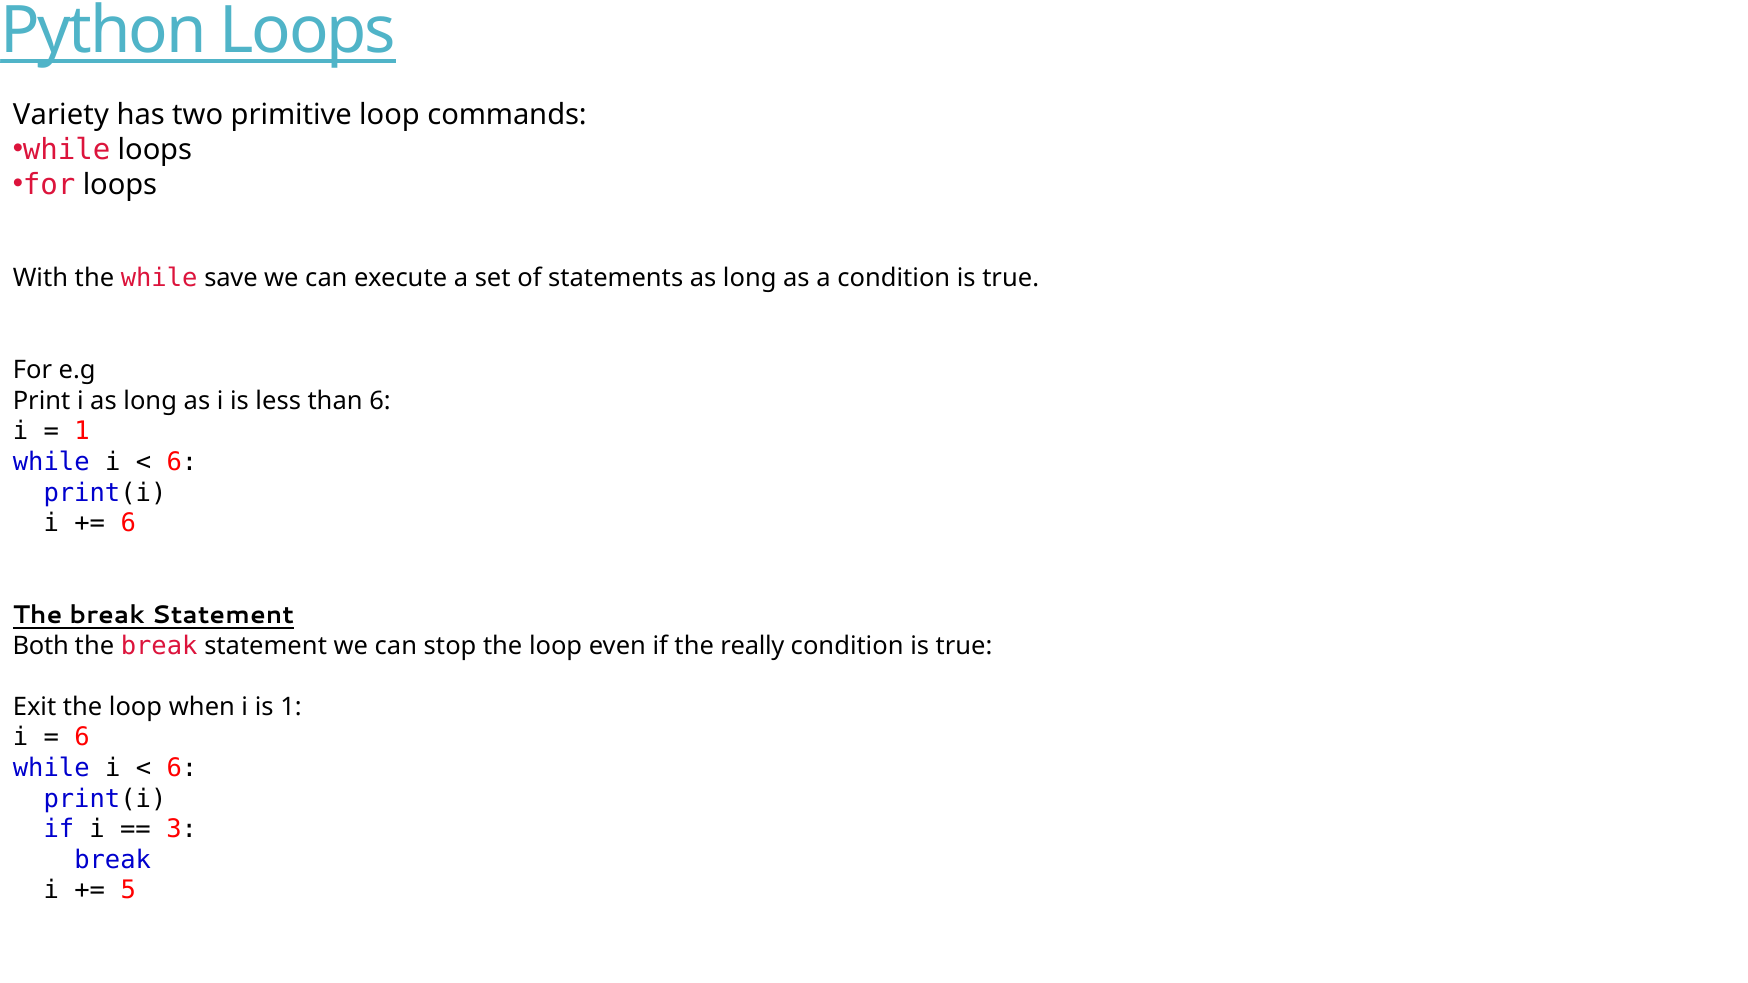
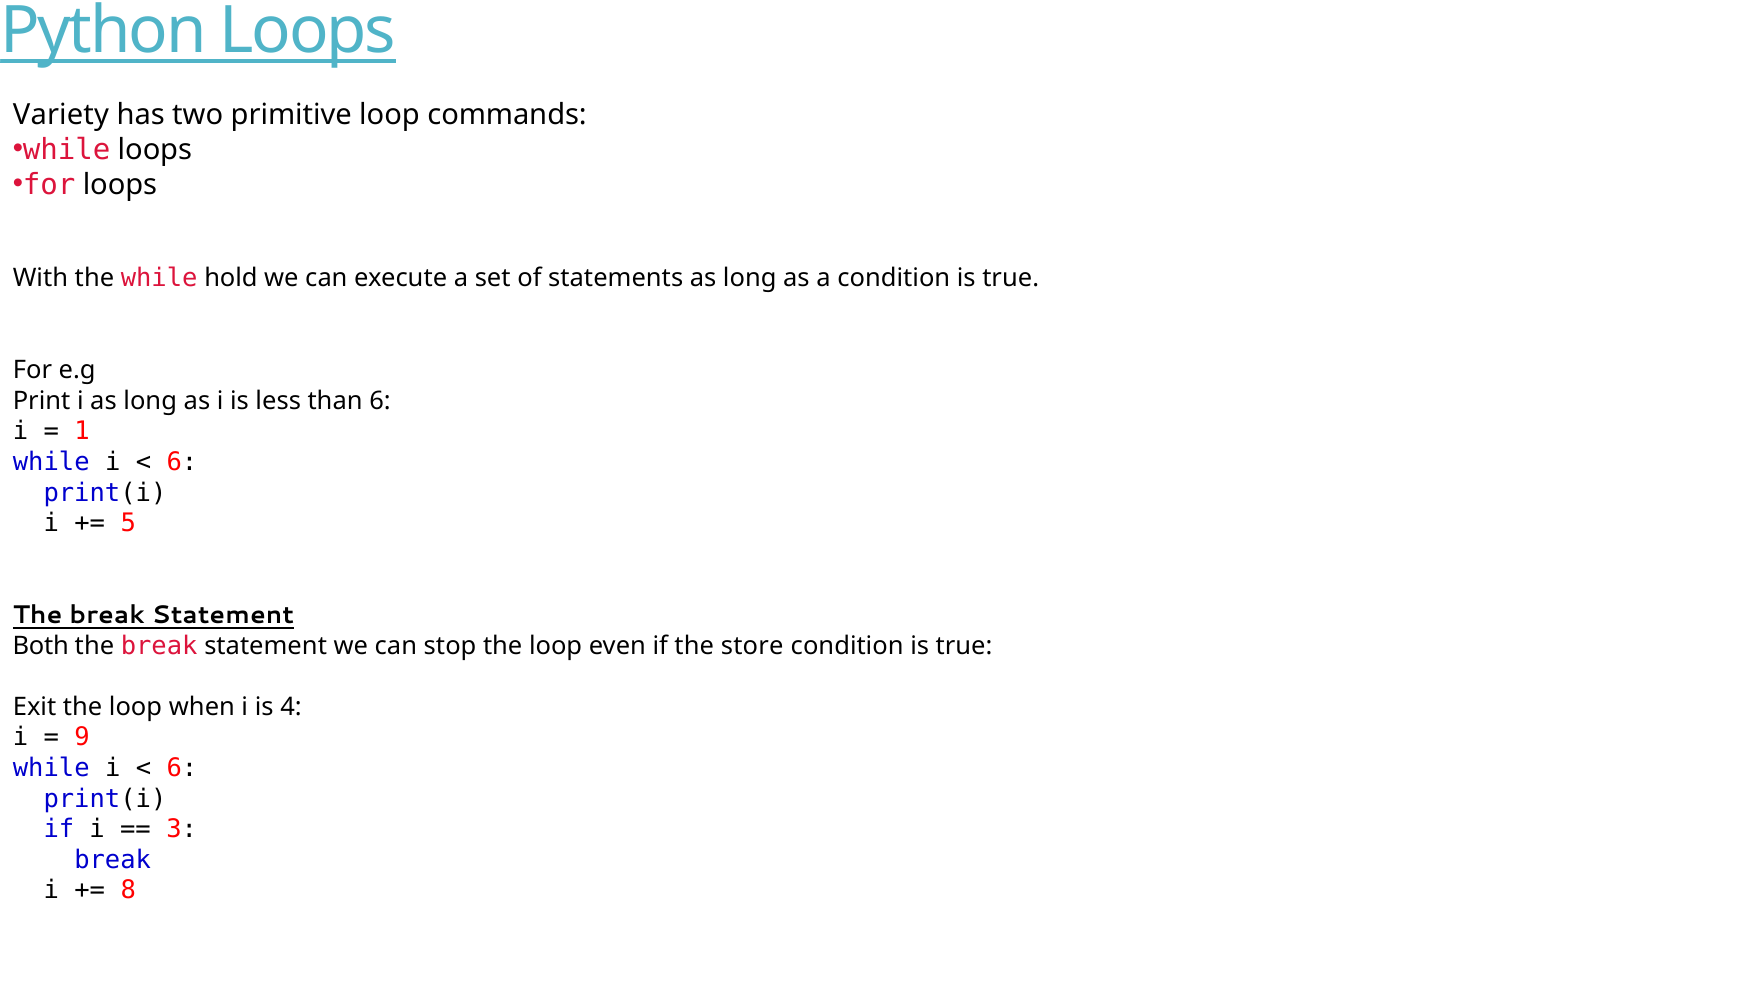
save: save -> hold (231, 279)
6: 6 -> 5 (128, 523)
really: really -> store (752, 646)
is 1: 1 -> 4 (291, 707)
6: 6 -> 9 (82, 738)
5: 5 -> 8 (128, 891)
